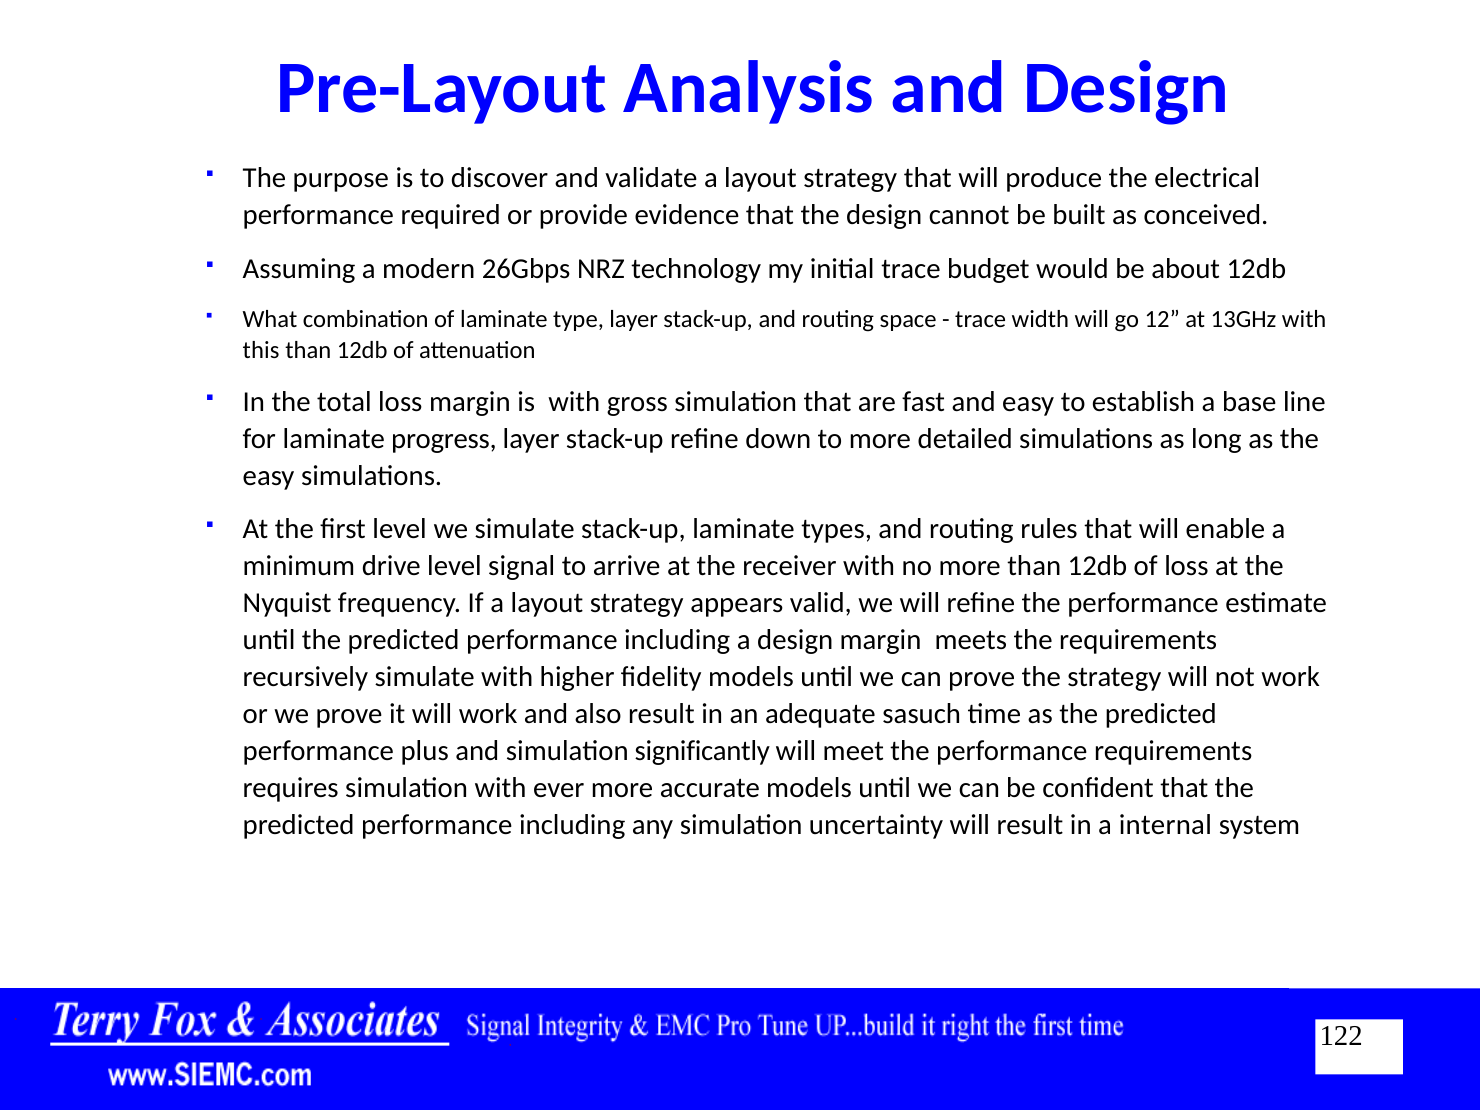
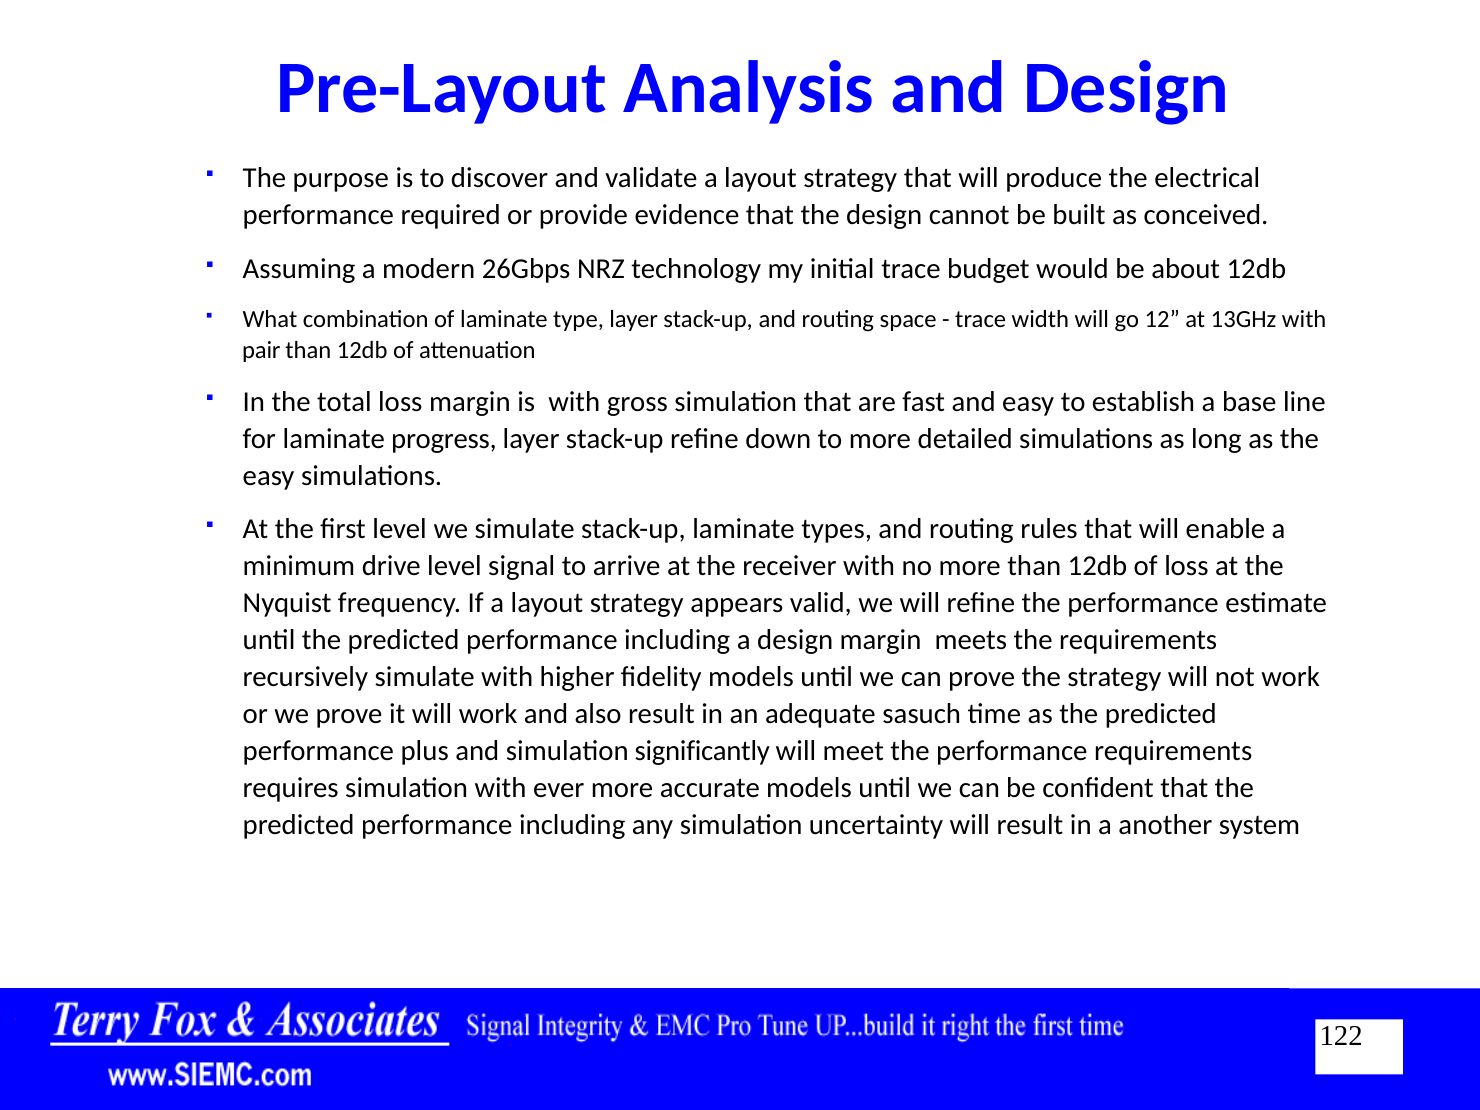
this: this -> pair (261, 351)
internal: internal -> another (1165, 825)
